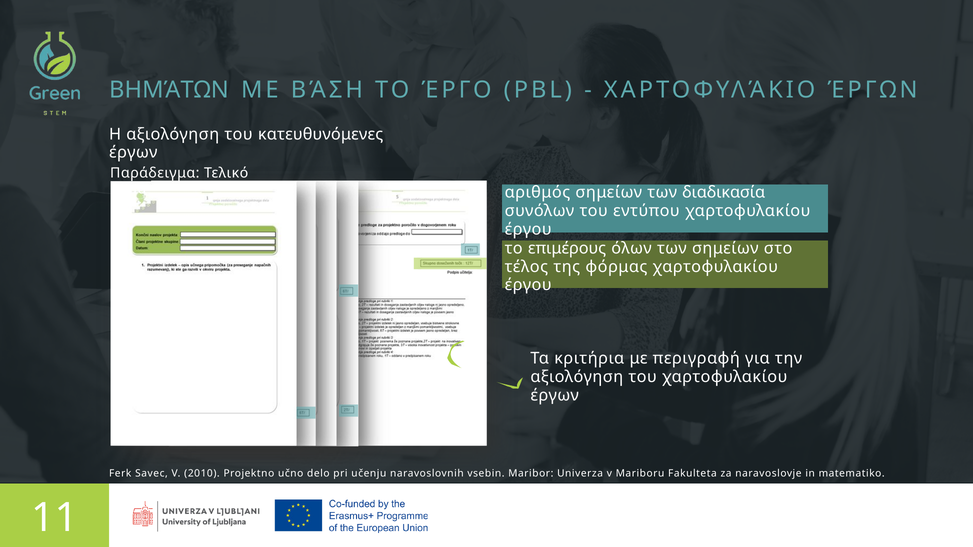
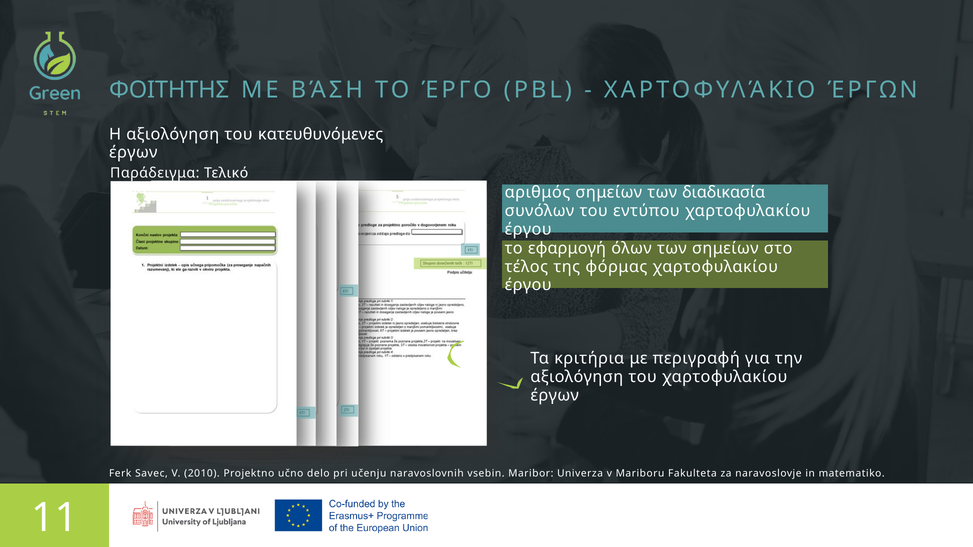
ΒΗΜΆΤΩΝ: ΒΗΜΆΤΩΝ -> ΦΟΙΤΗΤΗΣ (169, 90)
επιμέρους: επιμέρους -> εφαρμογή (567, 248)
